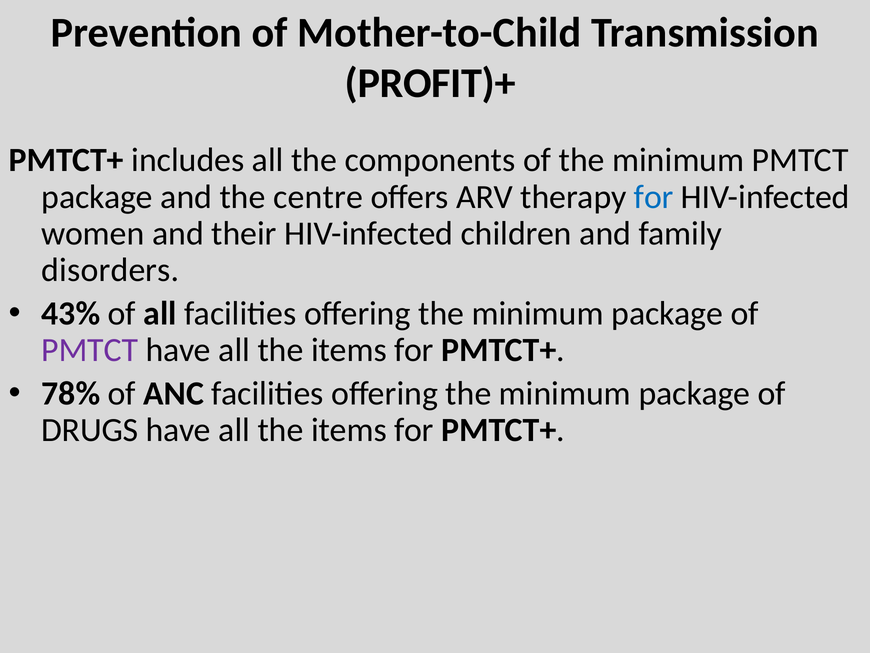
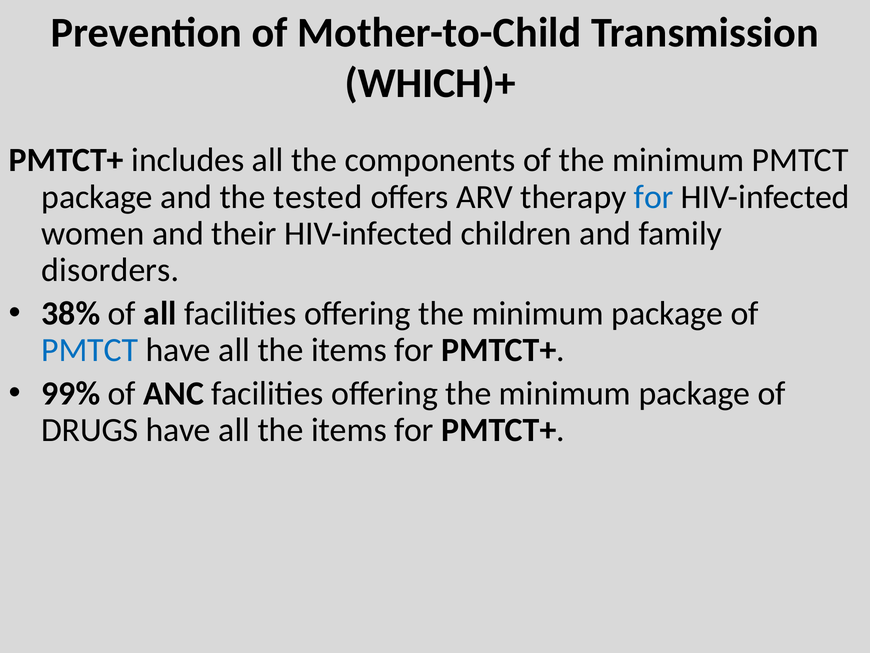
PROFIT)+: PROFIT)+ -> WHICH)+ (430, 83)
centre: centre -> tested (318, 197)
43%: 43% -> 38% (71, 313)
PMTCT colour: purple -> blue (90, 350)
78%: 78% -> 99% (71, 393)
